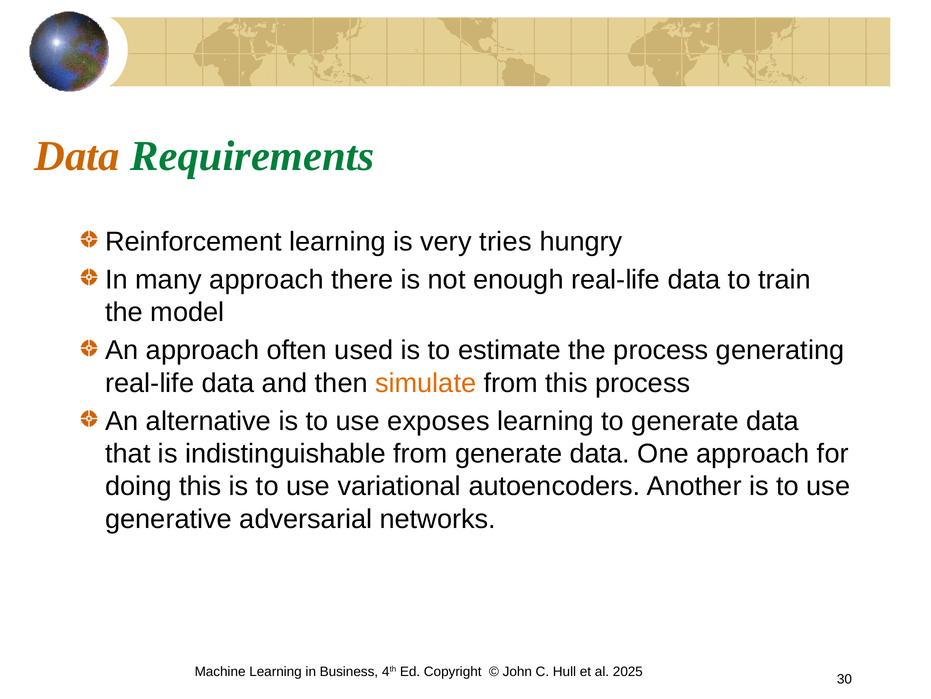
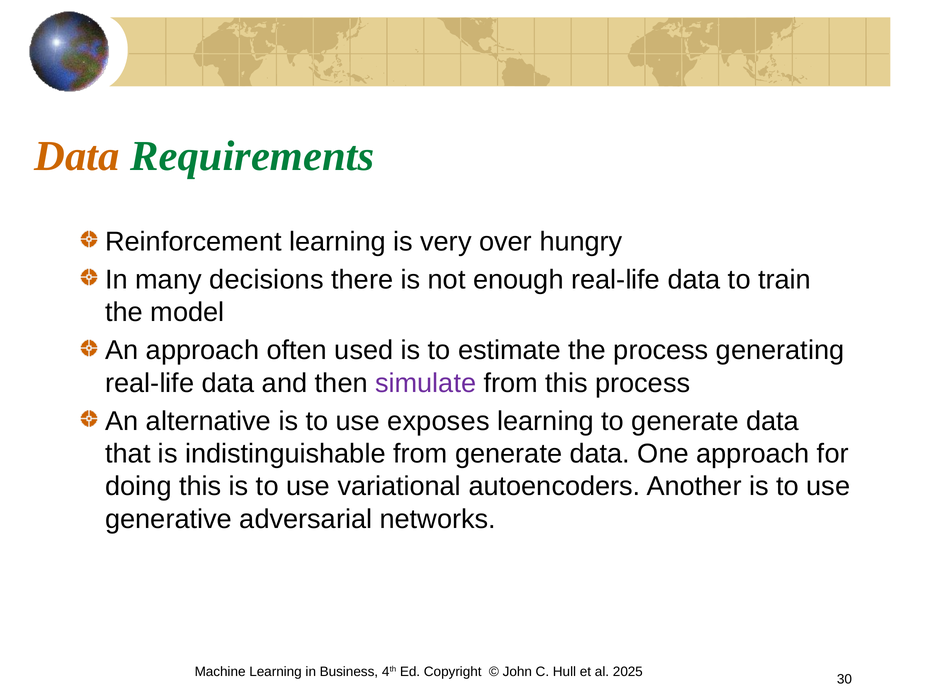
tries: tries -> over (506, 242)
many approach: approach -> decisions (267, 280)
simulate colour: orange -> purple (426, 383)
